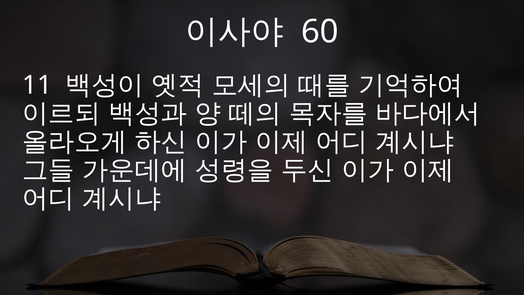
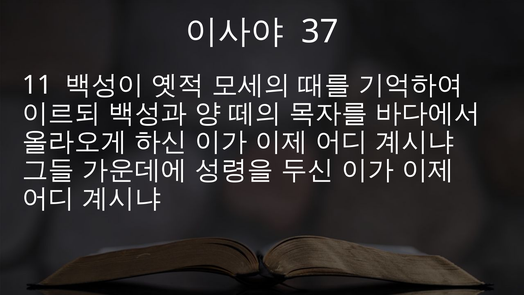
60: 60 -> 37 (320, 32)
